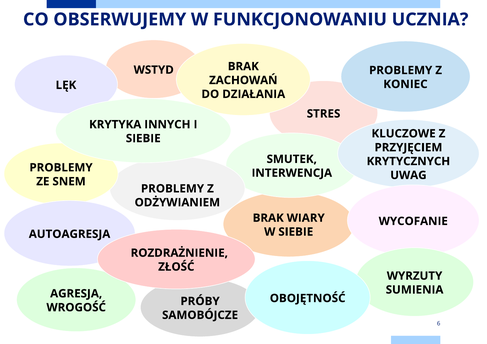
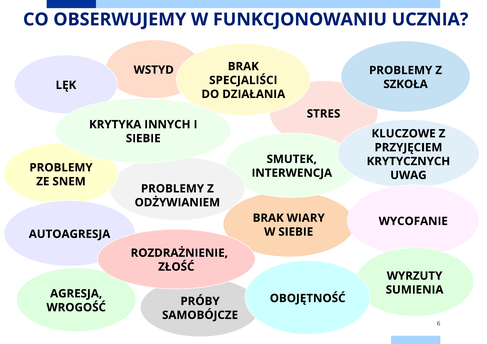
ZACHOWAŃ: ZACHOWAŃ -> SPECJALIŚCI (243, 80)
KONIEC: KONIEC -> SZKOŁA (406, 84)
